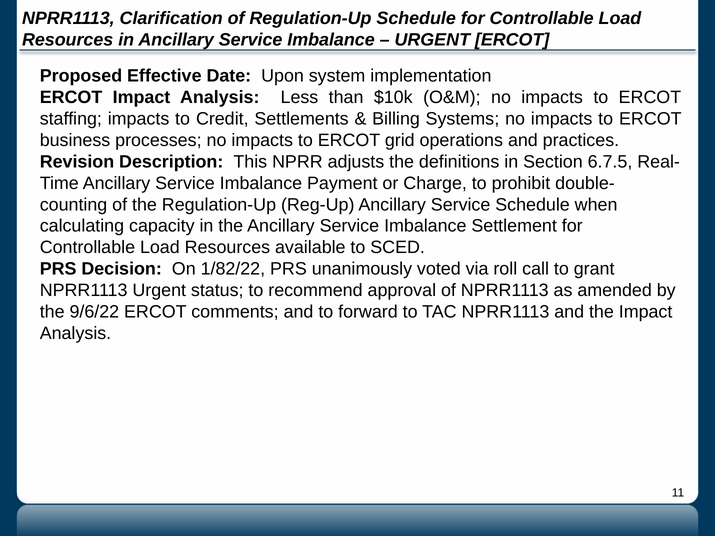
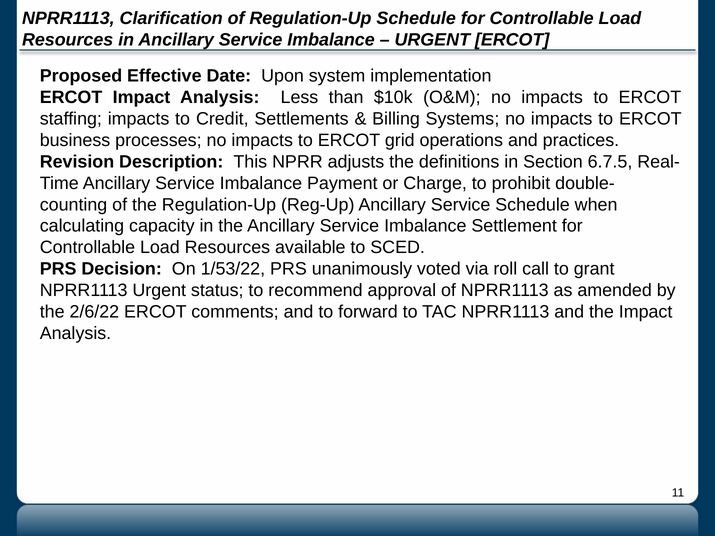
1/82/22: 1/82/22 -> 1/53/22 (233, 269)
9/6/22: 9/6/22 -> 2/6/22 (94, 312)
